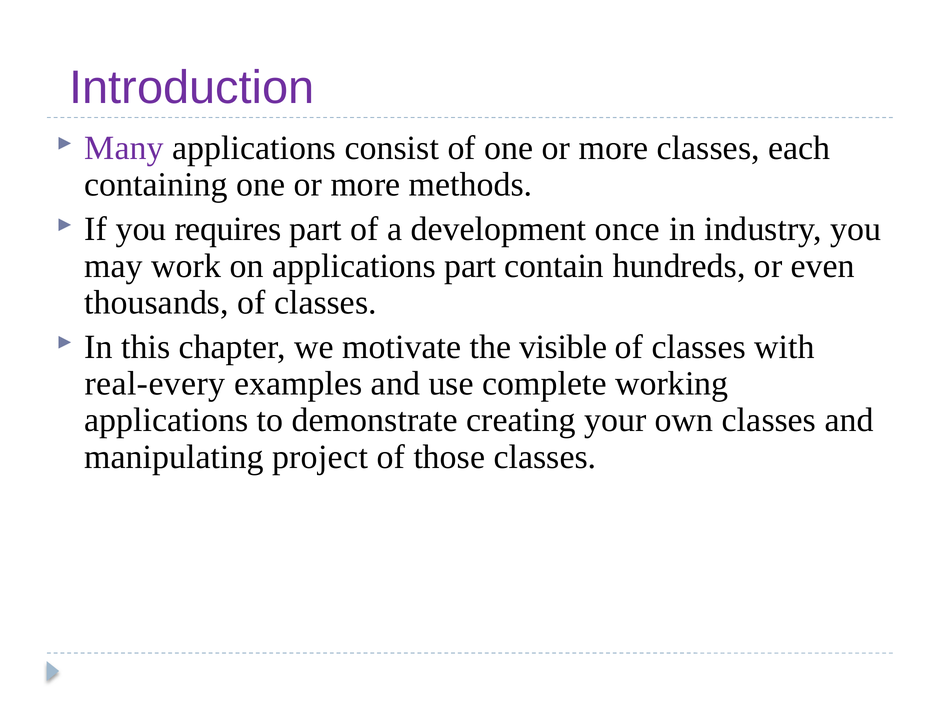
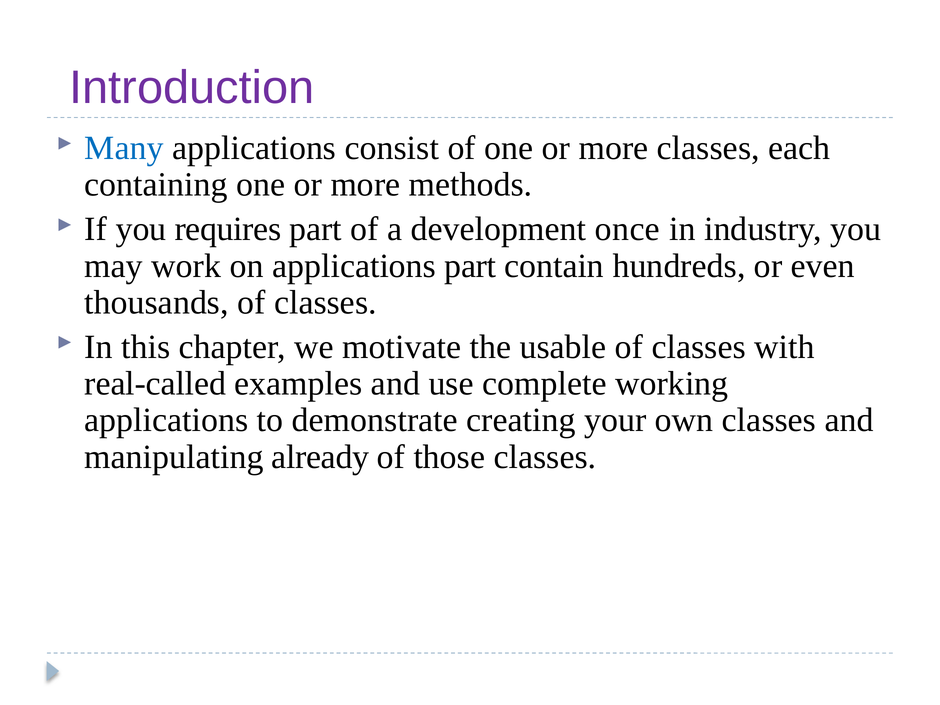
Many colour: purple -> blue (124, 148)
visible: visible -> usable (563, 347)
real-every: real-every -> real-called (155, 384)
project: project -> already (320, 457)
